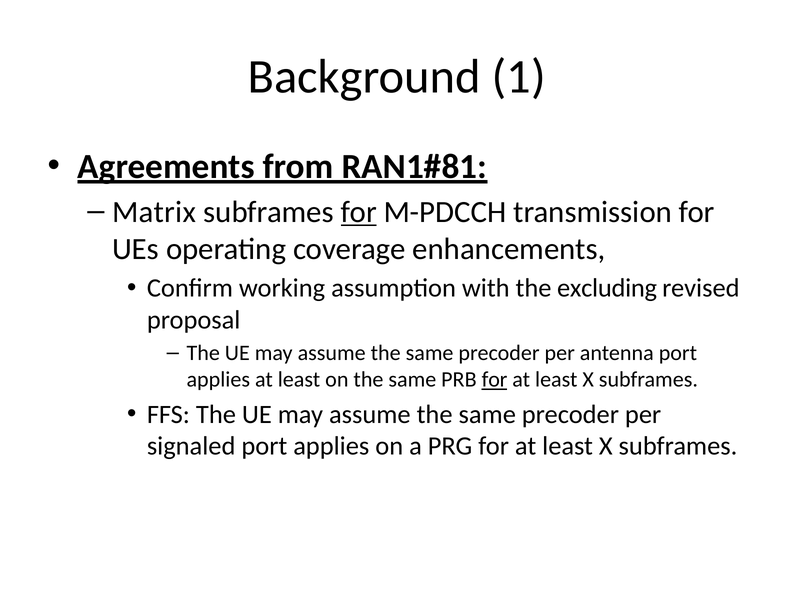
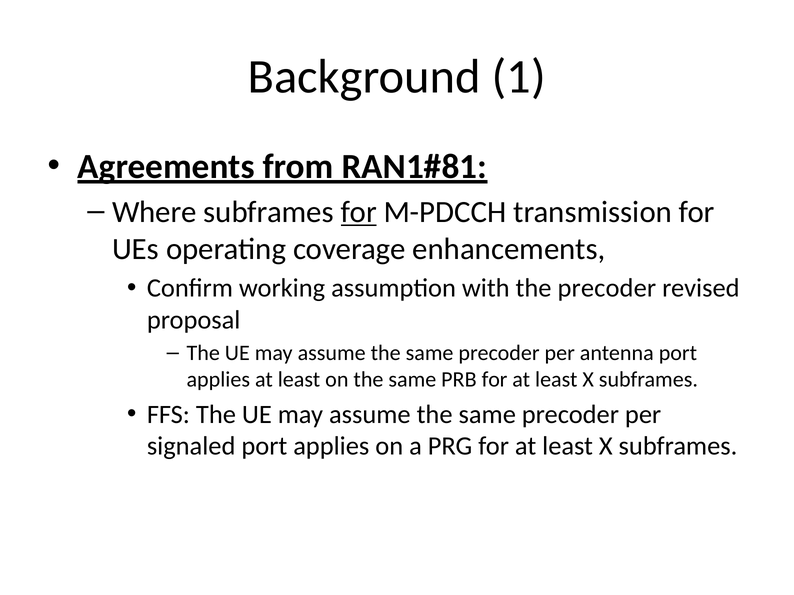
Matrix: Matrix -> Where (154, 212)
the excluding: excluding -> precoder (607, 288)
for underline: present -> none (495, 380)
